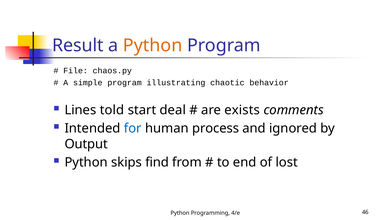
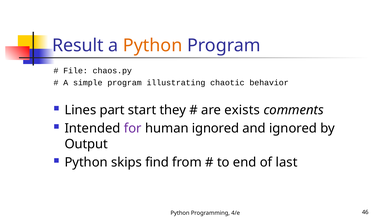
told: told -> part (112, 110)
deal: deal -> they (173, 110)
for colour: blue -> purple (133, 128)
human process: process -> ignored (216, 128)
lost: lost -> last (287, 162)
